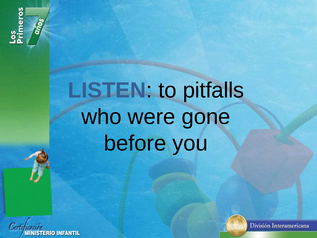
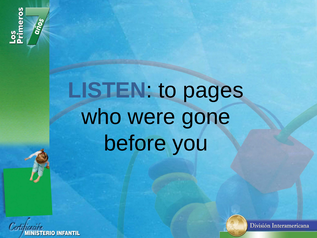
pitfalls: pitfalls -> pages (213, 90)
